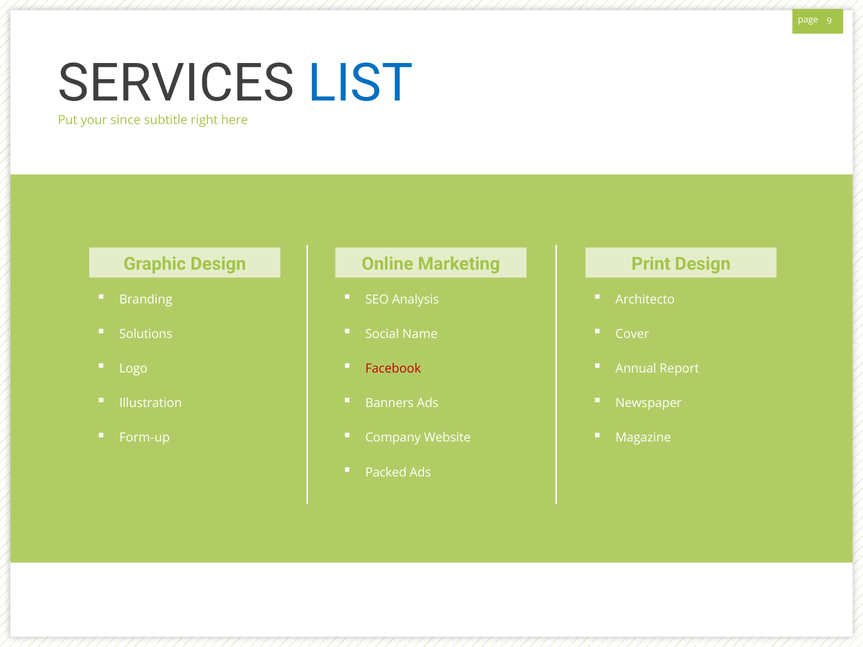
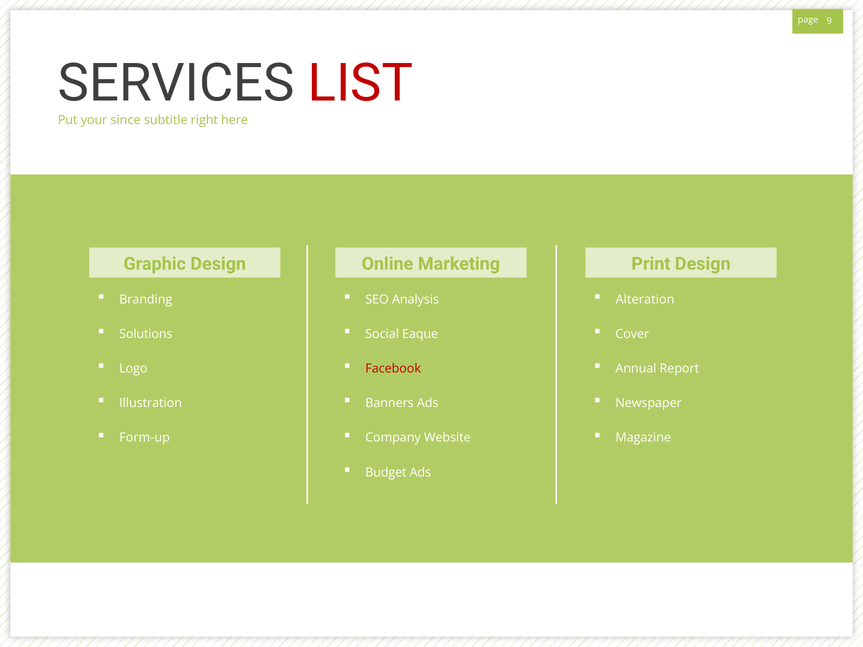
LIST colour: blue -> red (360, 84)
Architecto: Architecto -> Alteration (645, 299)
Name: Name -> Eaque (420, 334)
Packed: Packed -> Budget (386, 473)
